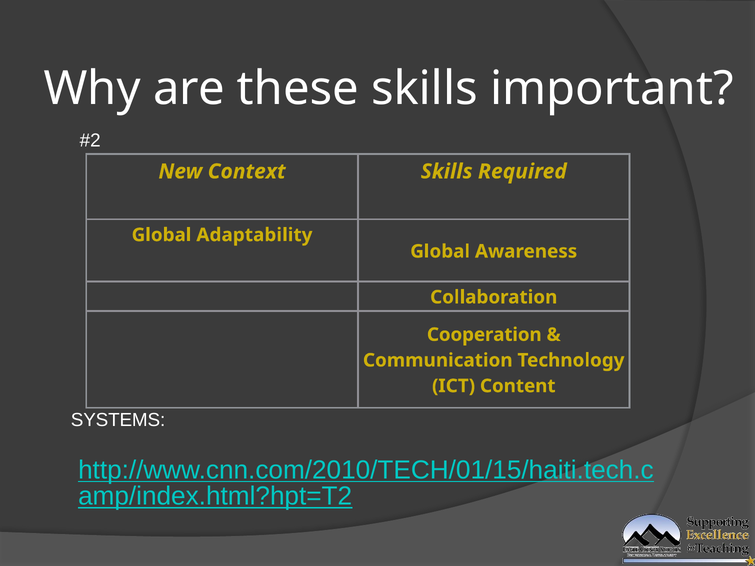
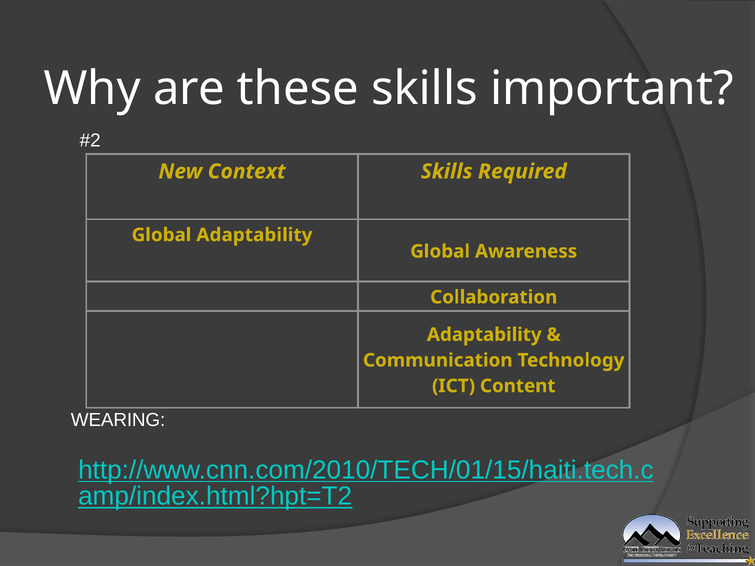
Cooperation: Cooperation -> Adaptability (484, 335)
SYSTEMS: SYSTEMS -> WEARING (118, 420)
